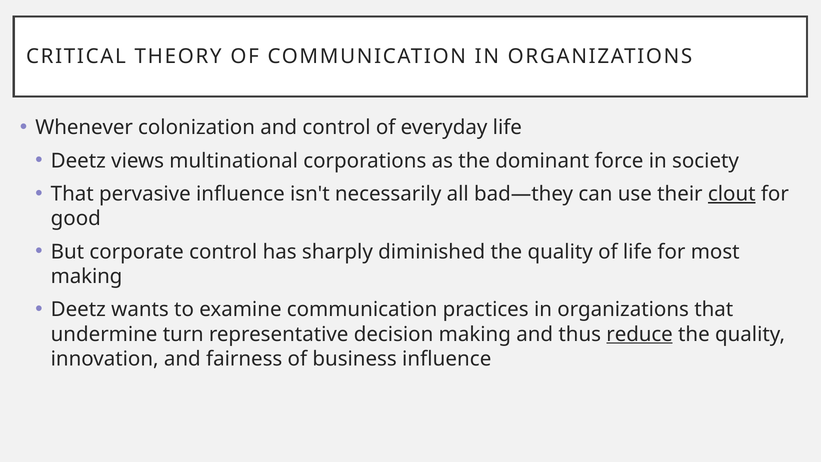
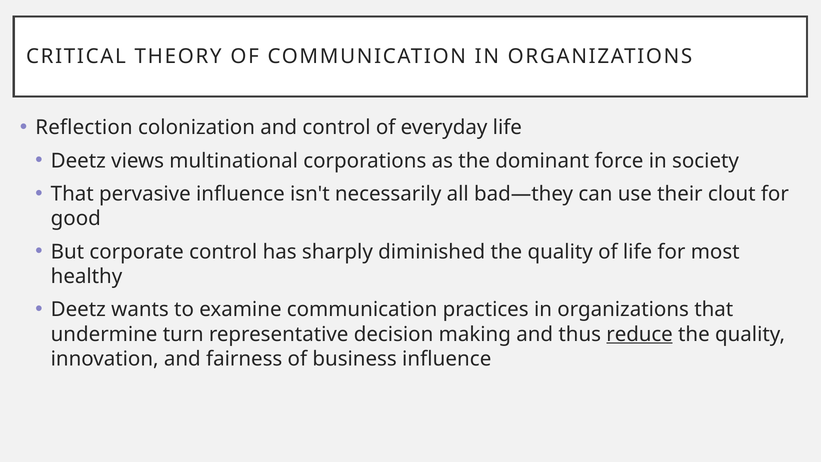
Whenever: Whenever -> Reflection (84, 127)
clout underline: present -> none (732, 194)
making: making -> healthy (86, 276)
